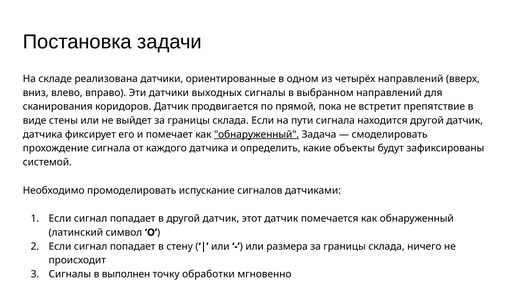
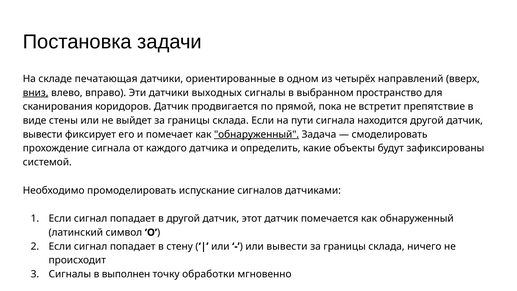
реализована: реализована -> печатающая (106, 79)
вниз underline: none -> present (36, 93)
выбранном направлений: направлений -> пространство (389, 93)
датчика: датчика -> вывести (43, 134)
или размера: размера -> вывести (287, 246)
